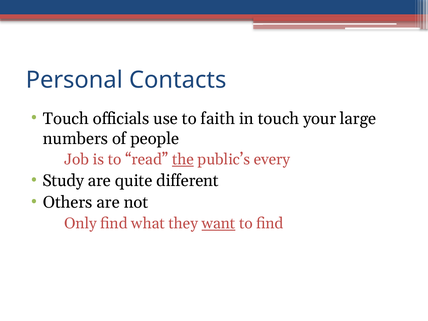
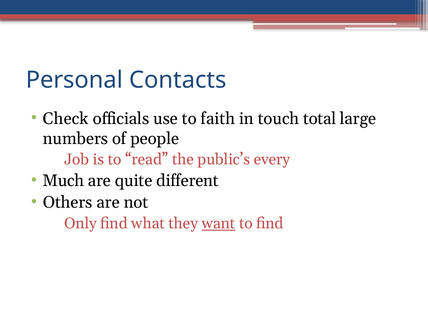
Touch: Touch -> Check (66, 119)
your: your -> total (320, 119)
the underline: present -> none (183, 160)
Study: Study -> Much (63, 181)
